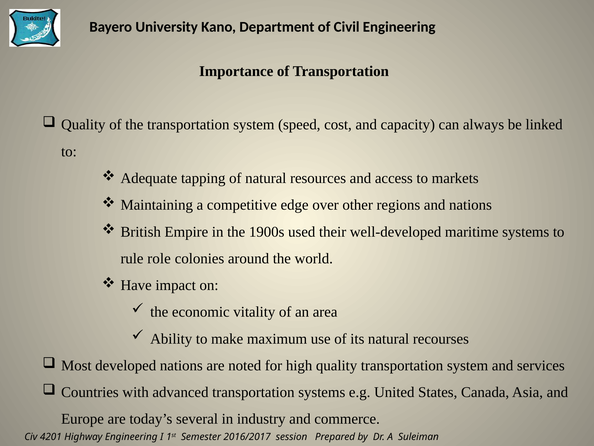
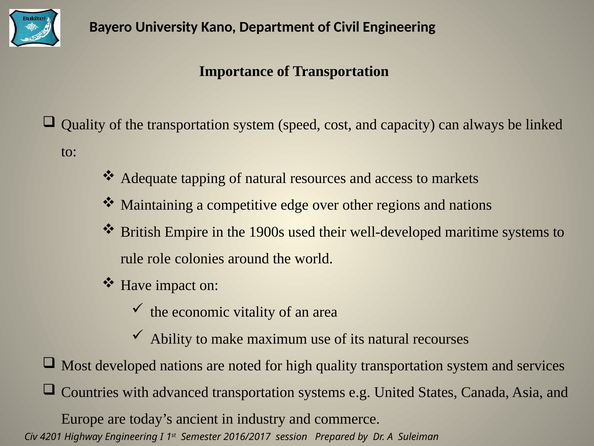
several: several -> ancient (197, 419)
